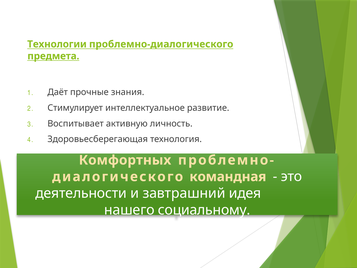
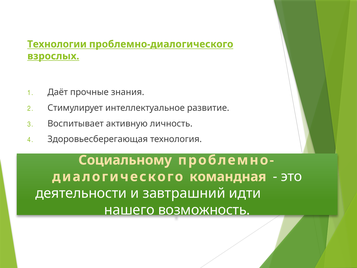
предмета: предмета -> взрослых (53, 56)
Комфортных: Комфортных -> Социальному (125, 160)
идея: идея -> идти (245, 193)
социальному: социальному -> возможность (204, 210)
